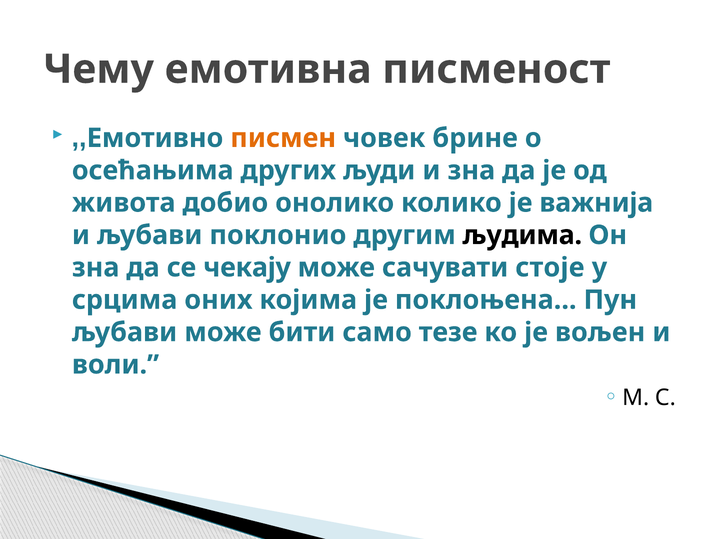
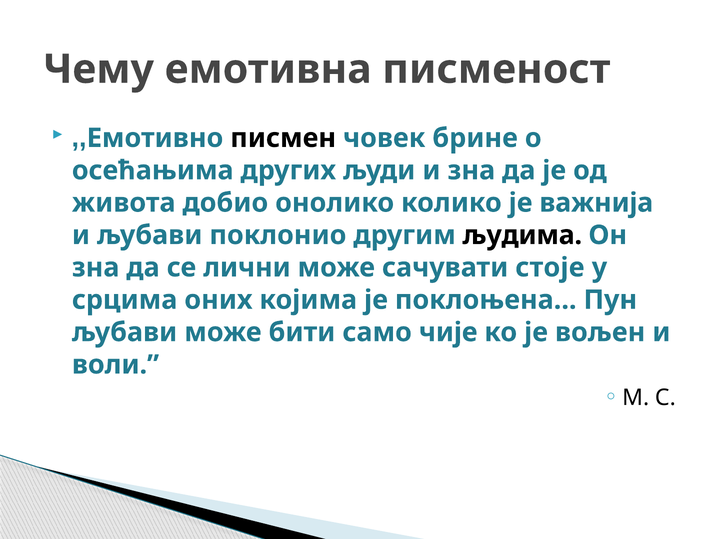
писмен colour: orange -> black (283, 138)
чекају: чекају -> лични (247, 268)
тезе: тезе -> чије (448, 332)
